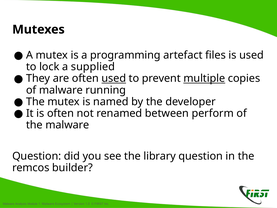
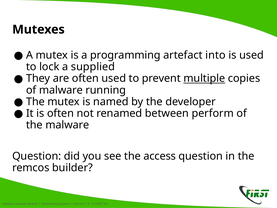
files: files -> into (215, 55)
used underline: present -> none (114, 78)
library: library -> access (160, 156)
